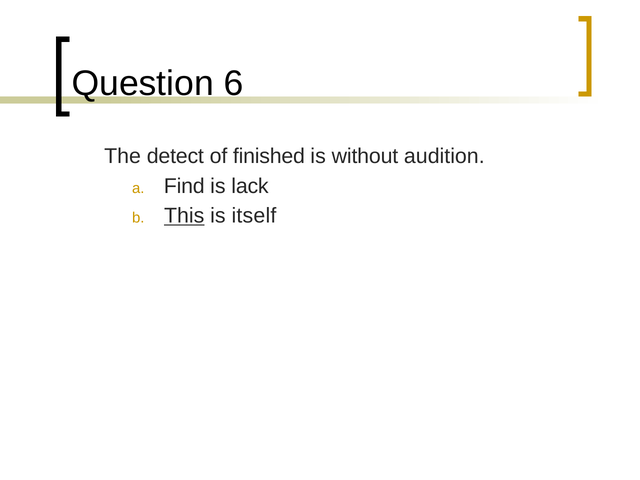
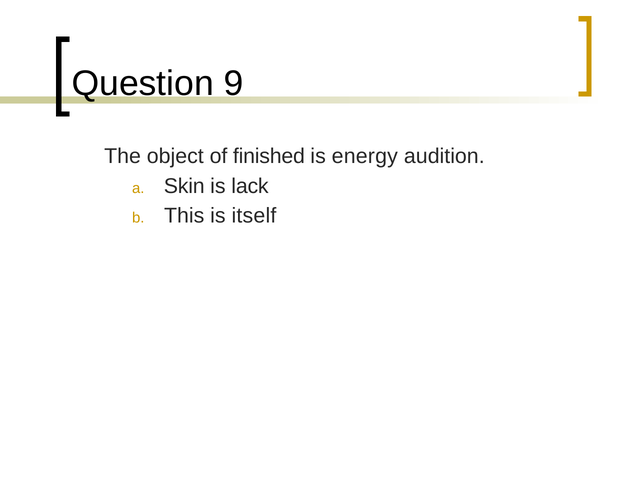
6: 6 -> 9 (234, 84)
detect: detect -> object (175, 156)
without: without -> energy (365, 156)
Find: Find -> Skin (184, 186)
This underline: present -> none (184, 216)
